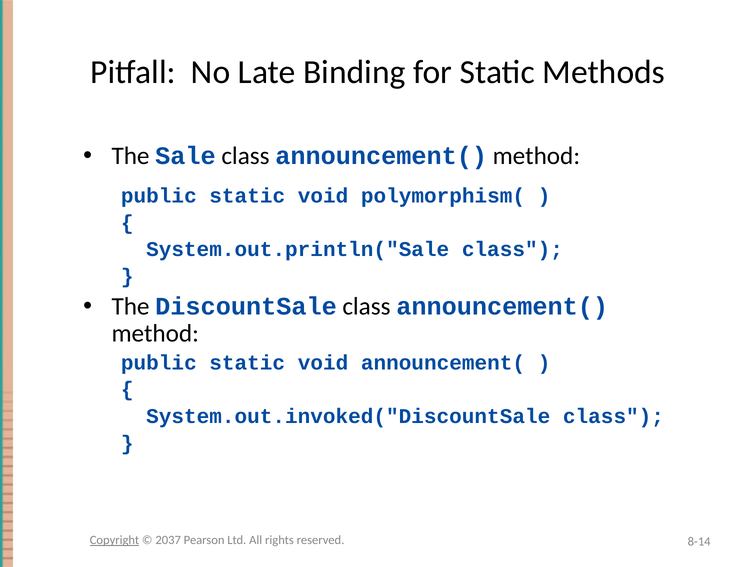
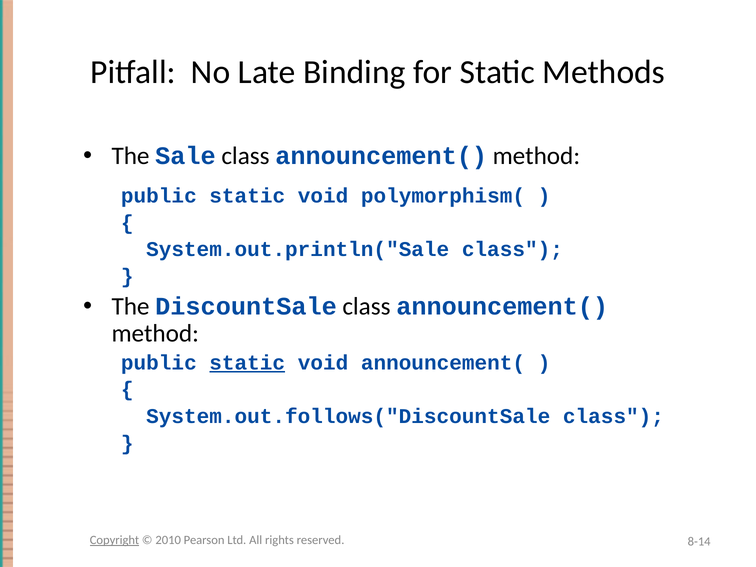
static underline: none -> present (247, 363)
System.out.invoked("DiscountSale: System.out.invoked("DiscountSale -> System.out.follows("DiscountSale (348, 416)
2037: 2037 -> 2010 (168, 540)
